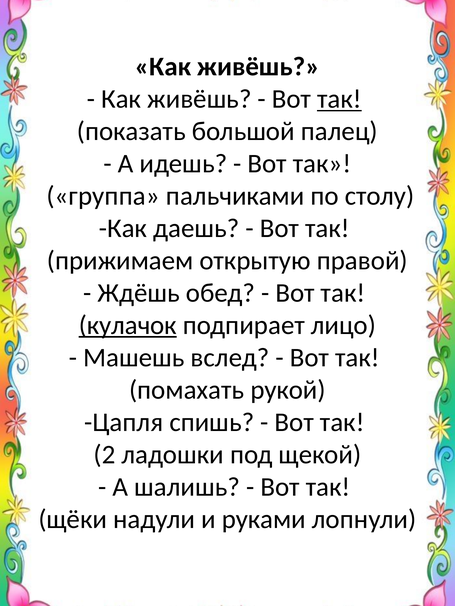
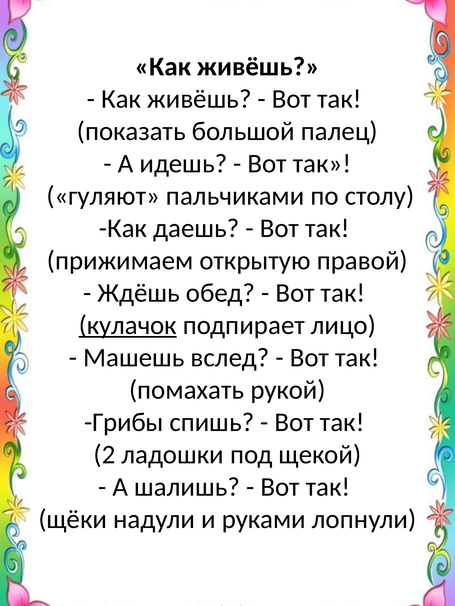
так underline: present -> none (339, 99)
группа: группа -> гуляют (103, 196)
Цапля: Цапля -> Грибы (124, 423)
